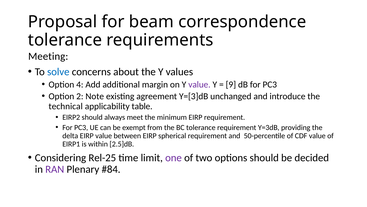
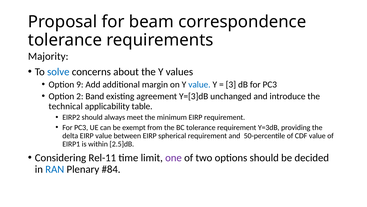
Meeting: Meeting -> Majority (48, 56)
4: 4 -> 9 (80, 84)
value colour: purple -> blue (199, 84)
9: 9 -> 3 (231, 84)
Note: Note -> Band (95, 96)
Rel-25: Rel-25 -> Rel-11 (102, 157)
RAN colour: purple -> blue (55, 169)
